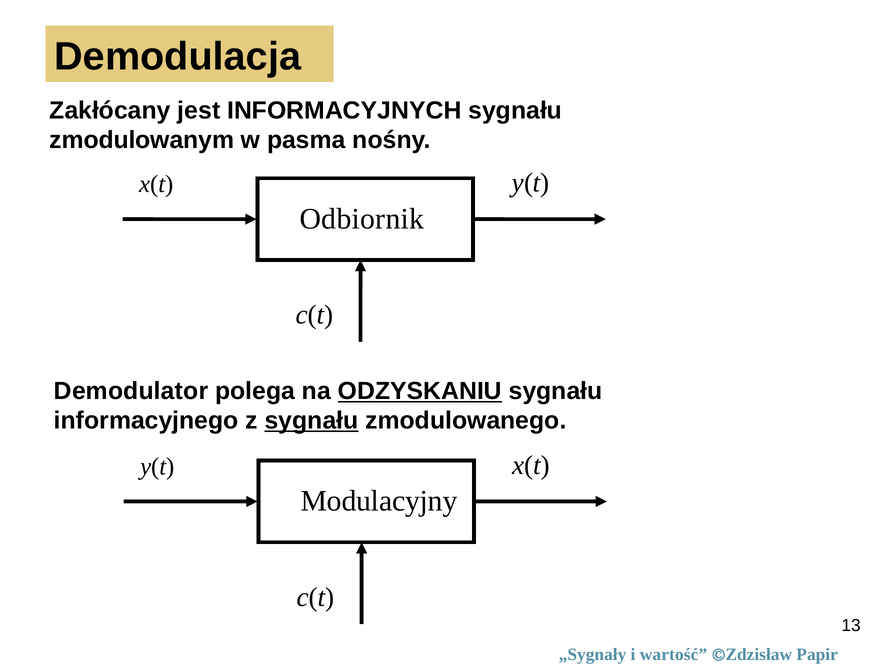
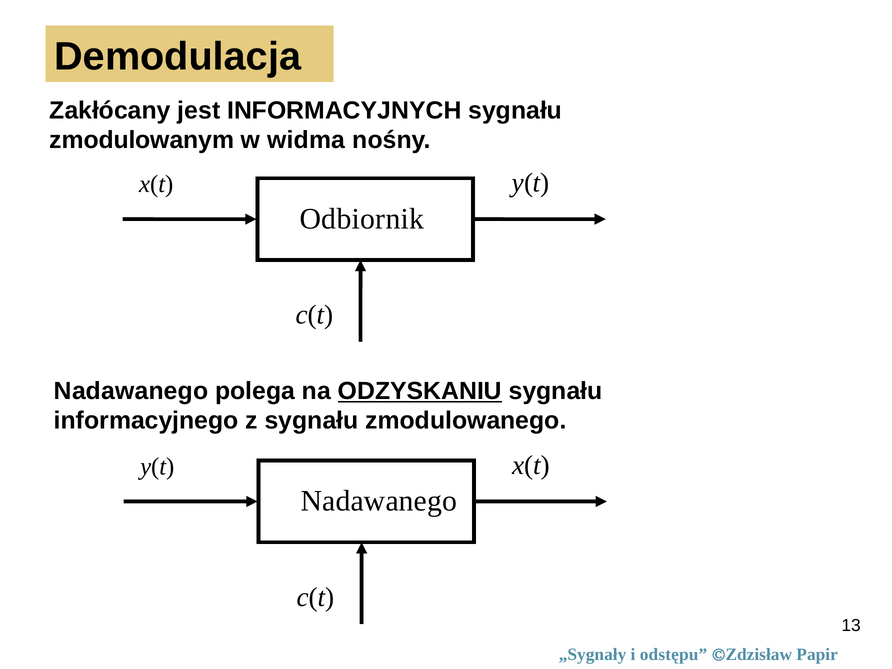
pasma: pasma -> widma (306, 140)
Demodulator: Demodulator -> Nadawanego (131, 391)
sygnału underline: present -> none (312, 421)
Modulacyjny: Modulacyjny -> Nadawanego (379, 501)
wartość: wartość -> odstępu (674, 655)
